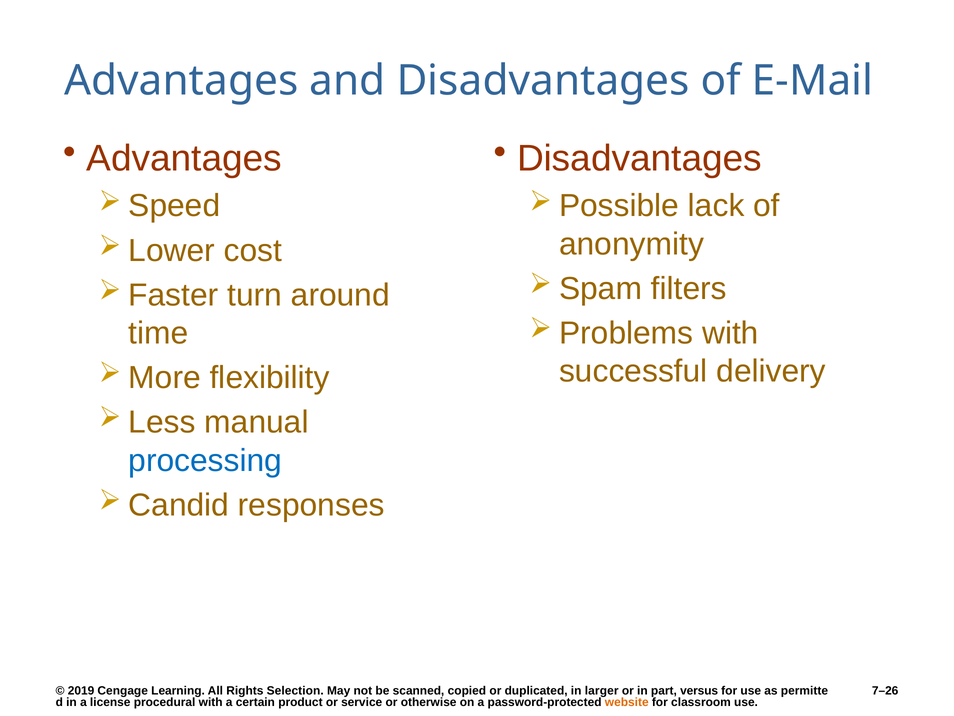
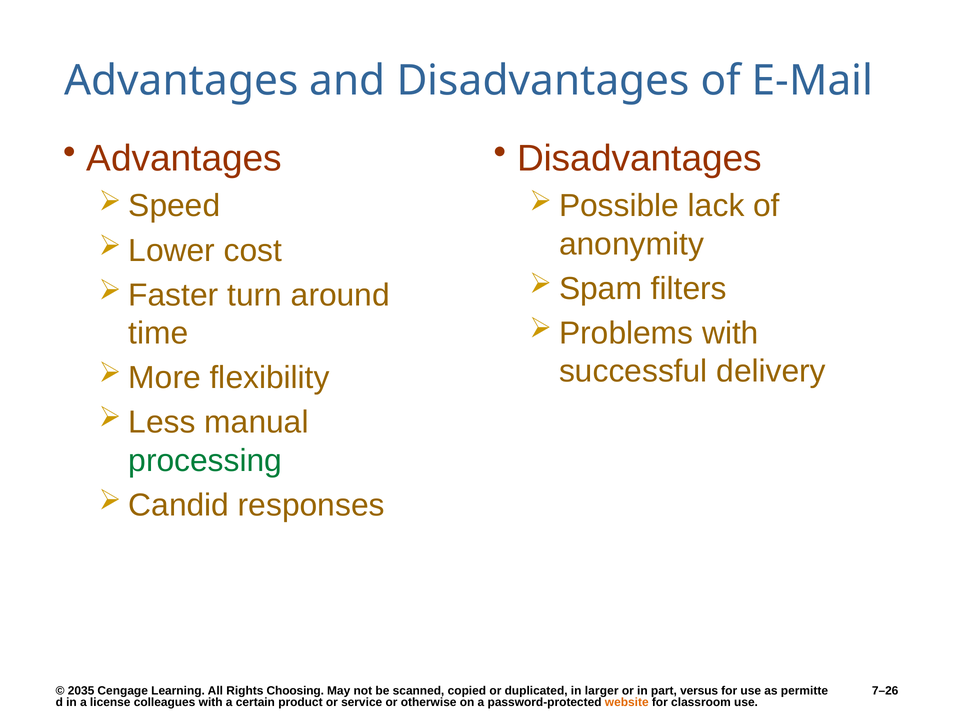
processing colour: blue -> green (205, 460)
2019: 2019 -> 2035 (81, 690)
Selection: Selection -> Choosing (295, 690)
procedural: procedural -> colleagues (165, 702)
